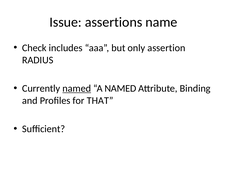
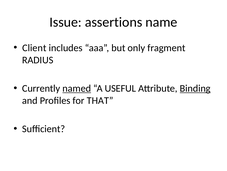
Check: Check -> Client (34, 48)
assertion: assertion -> fragment (166, 48)
A NAMED: NAMED -> USEFUL (120, 88)
Binding underline: none -> present (195, 88)
